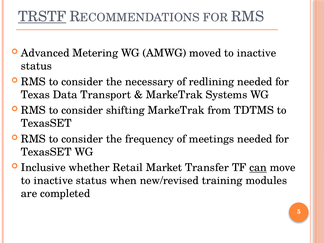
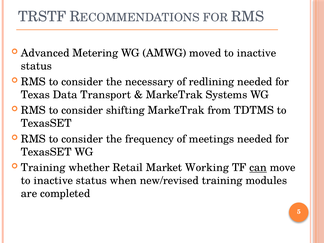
TRSTF underline: present -> none (42, 17)
Inclusive: Inclusive -> Training (43, 168)
Transfer: Transfer -> Working (207, 168)
